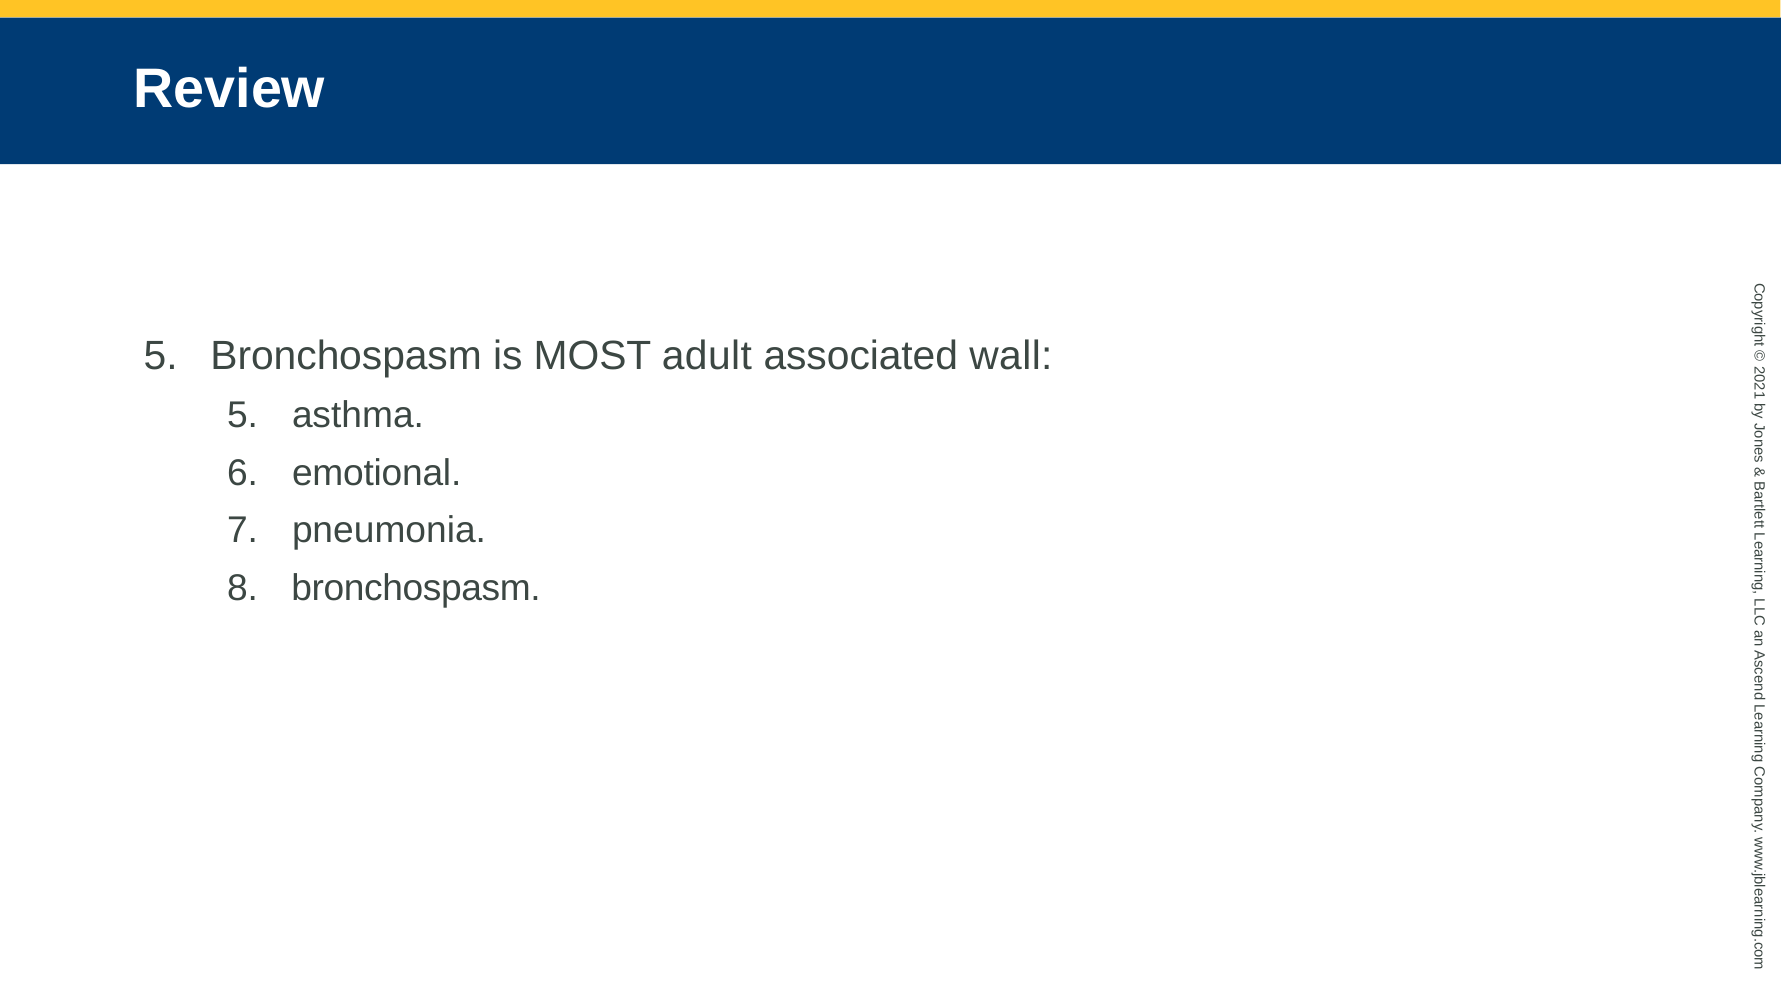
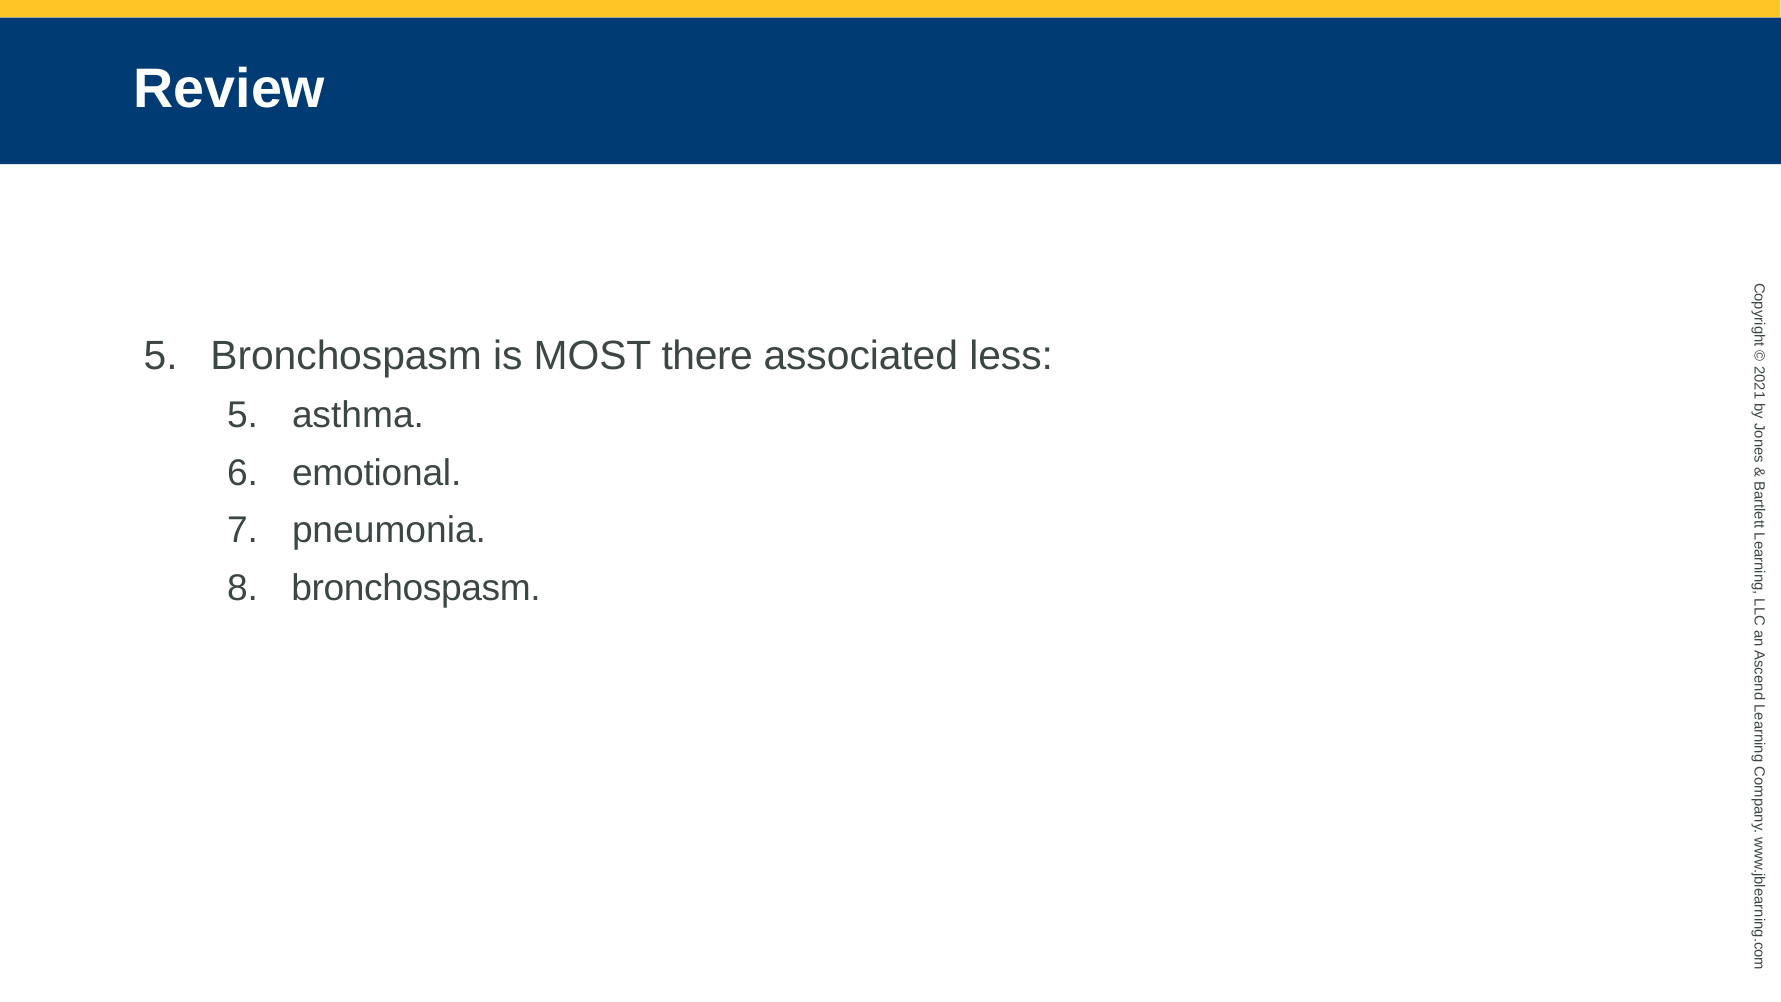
adult: adult -> there (707, 356)
wall: wall -> less (1011, 356)
